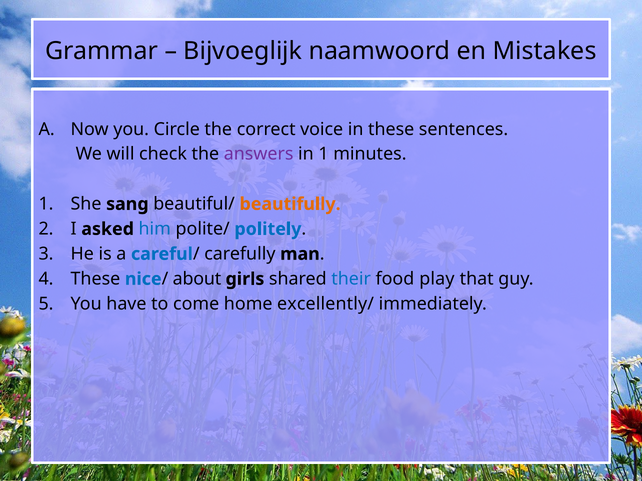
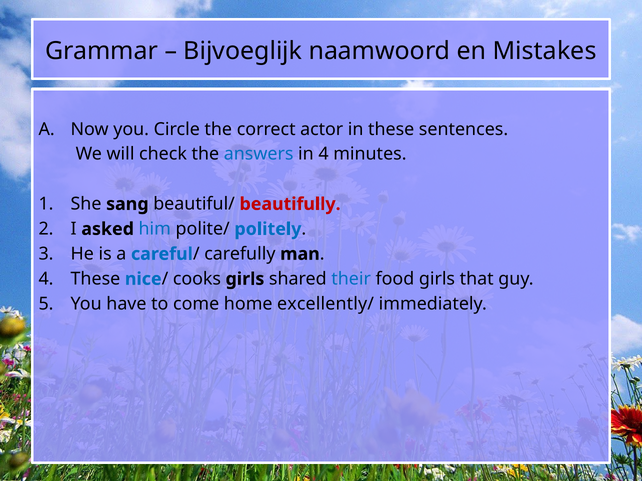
voice: voice -> actor (322, 129)
answers colour: purple -> blue (259, 154)
in 1: 1 -> 4 (323, 154)
beautifully colour: orange -> red (290, 204)
about: about -> cooks (197, 279)
food play: play -> girls (437, 279)
